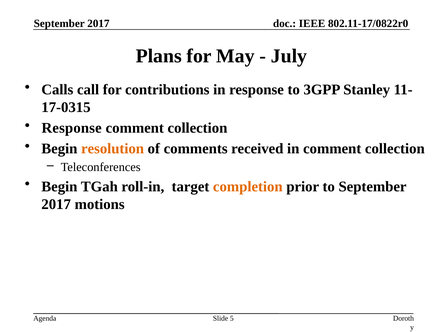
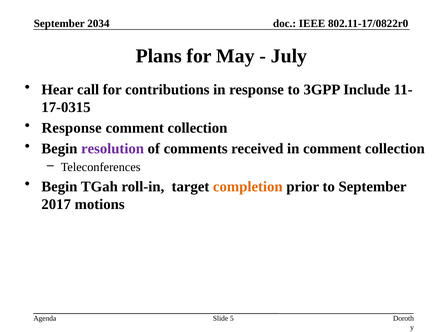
2017: 2017 -> 2034 (98, 24)
Calls: Calls -> Hear (57, 90)
3GPP Stanley: Stanley -> Include (367, 90)
resolution colour: orange -> purple (113, 149)
